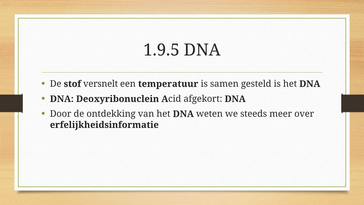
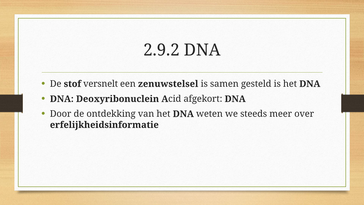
1.9.5: 1.9.5 -> 2.9.2 (161, 50)
temperatuur: temperatuur -> zenuwstelsel (168, 84)
